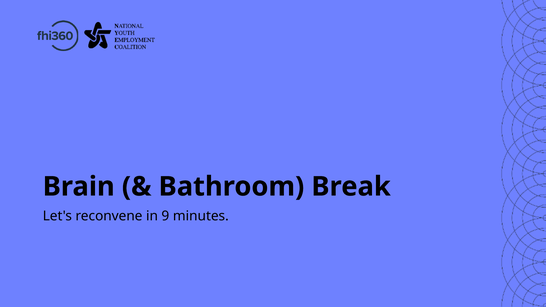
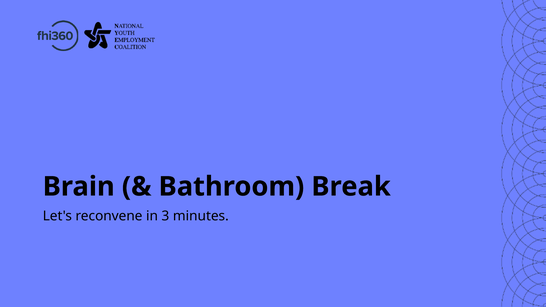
9: 9 -> 3 (165, 216)
